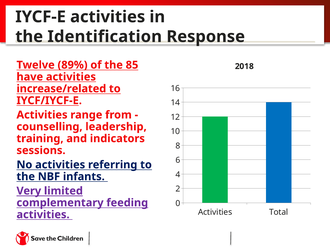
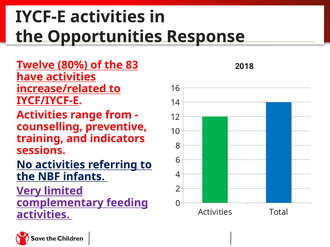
Identification: Identification -> Opportunities (105, 37)
89%: 89% -> 80% (73, 65)
85: 85 -> 83 (132, 65)
leadership: leadership -> preventive (116, 127)
